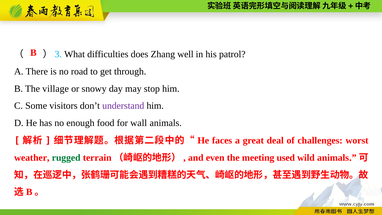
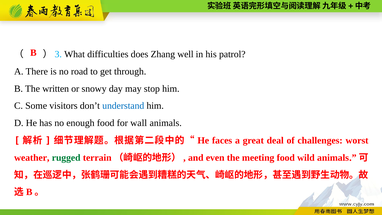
village: village -> written (56, 89)
understand colour: purple -> blue (123, 106)
meeting used: used -> food (286, 158)
